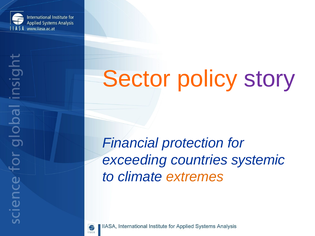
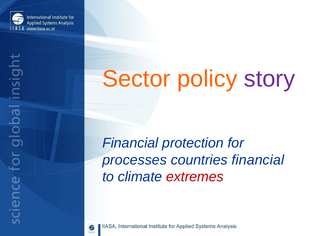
exceeding: exceeding -> processes (135, 160)
countries systemic: systemic -> financial (258, 160)
extremes colour: orange -> red (195, 177)
